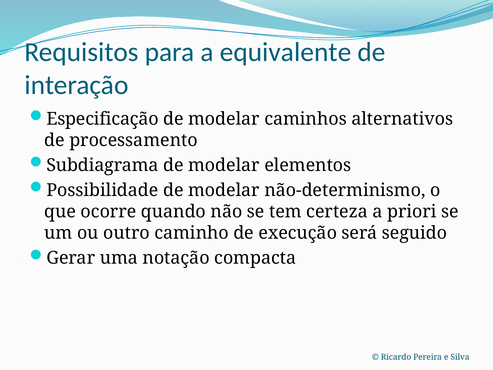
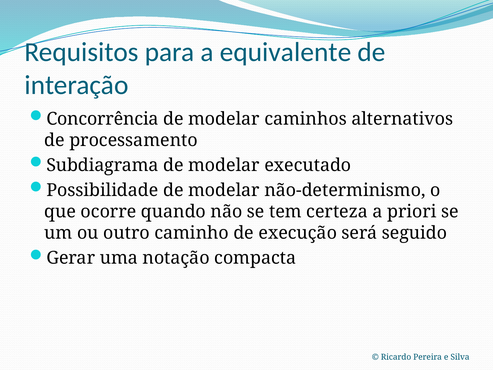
Especificação: Especificação -> Concorrência (103, 119)
elementos: elementos -> executado (308, 165)
